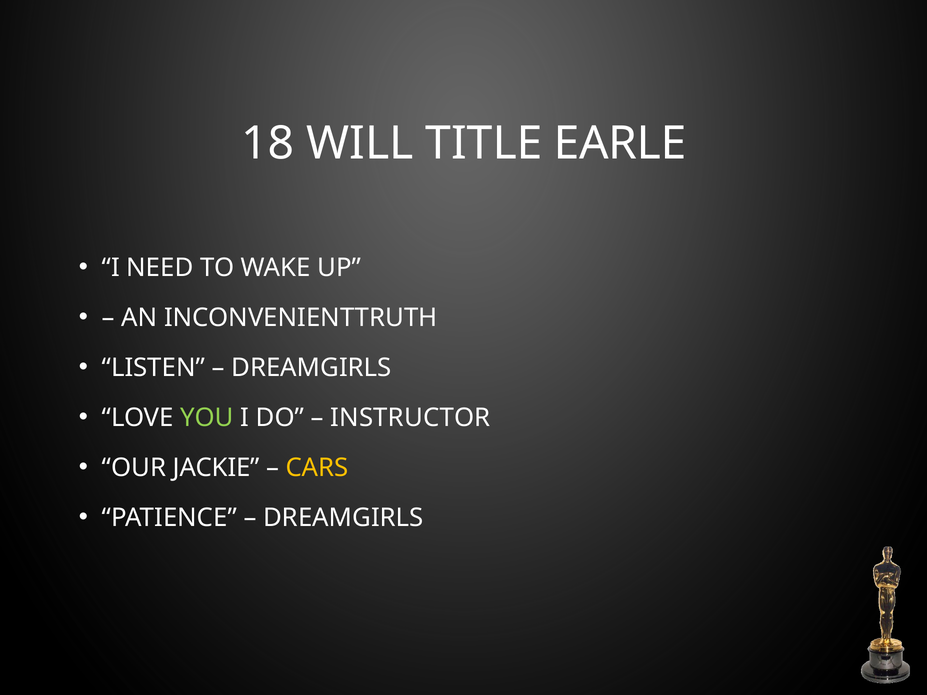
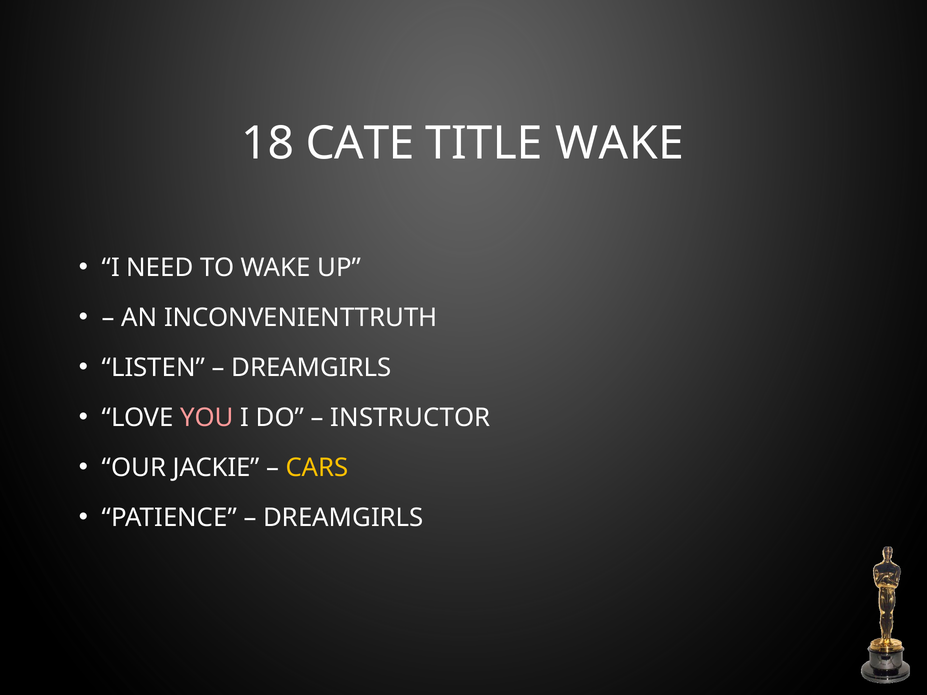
WILL: WILL -> CATE (360, 143)
TITLE EARLE: EARLE -> WAKE (620, 143)
YOU colour: light green -> pink (207, 418)
